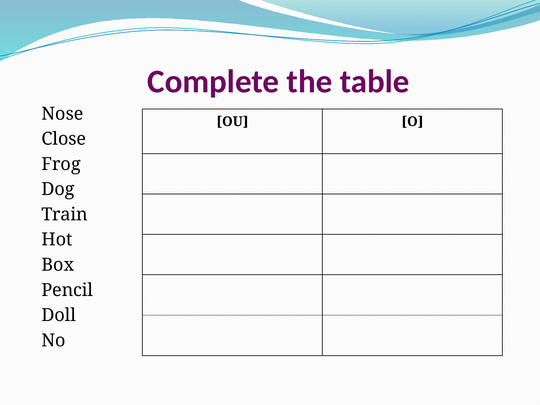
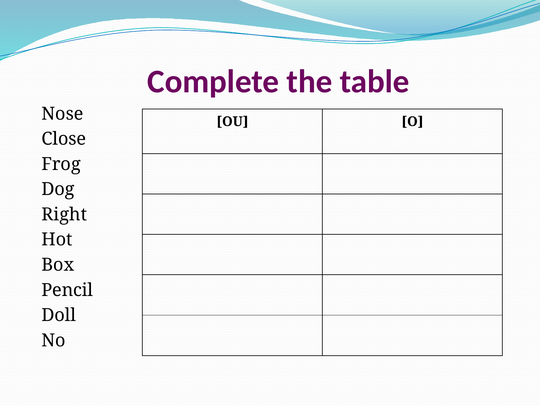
Train: Train -> Right (64, 215)
